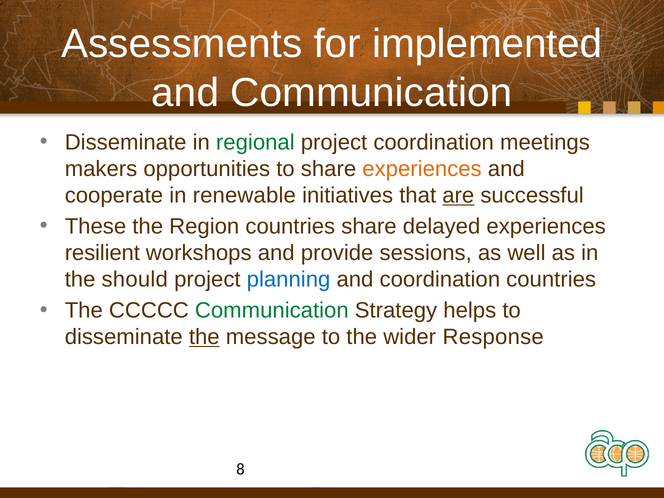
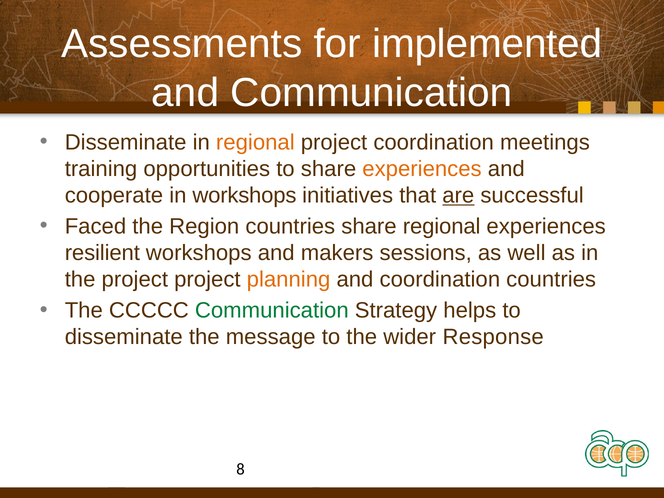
regional colour: green -> orange (255, 142)
makers: makers -> training (101, 169)
in renewable: renewable -> workshops (244, 195)
These: These -> Faced (95, 226)
share delayed: delayed -> regional (442, 226)
provide: provide -> makers (337, 253)
the should: should -> project (135, 280)
planning colour: blue -> orange (289, 280)
the underline: present -> none (204, 337)
